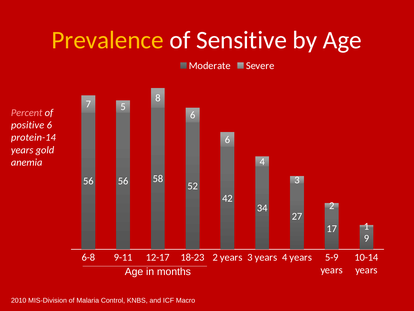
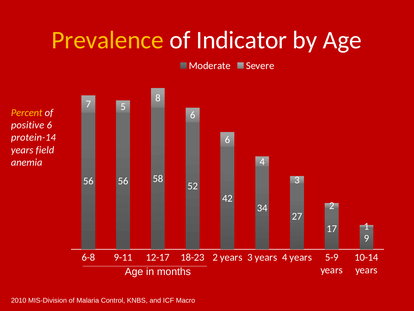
Sensitive: Sensitive -> Indicator (242, 40)
Percent colour: pink -> yellow (27, 112)
gold: gold -> field (45, 150)
